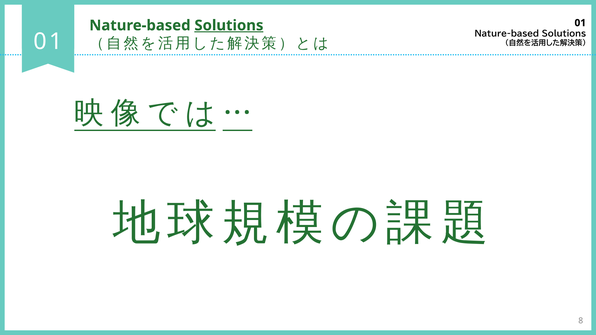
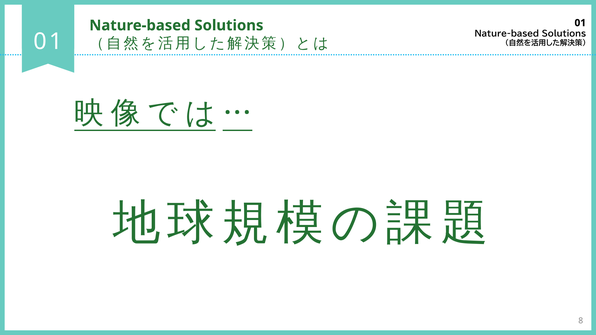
Solutions underline: present -> none (229, 25)
